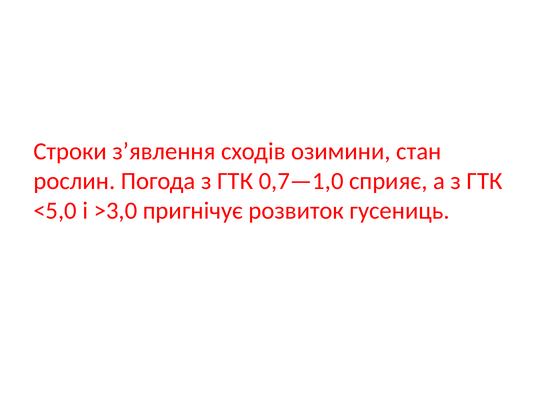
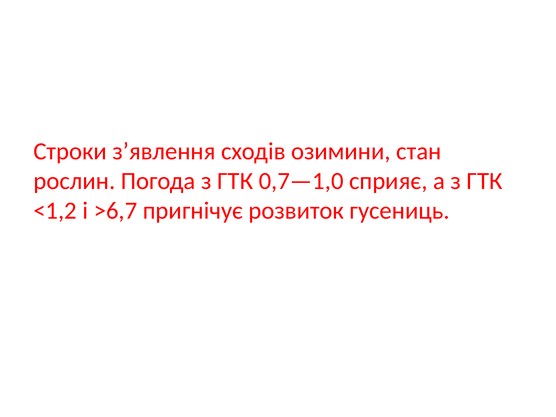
<5,0: <5,0 -> <1,2 (55, 211)
>3,0: >3,0 -> >6,7 (115, 211)
